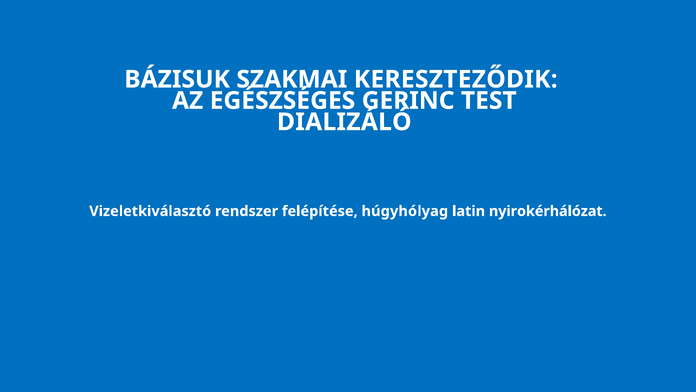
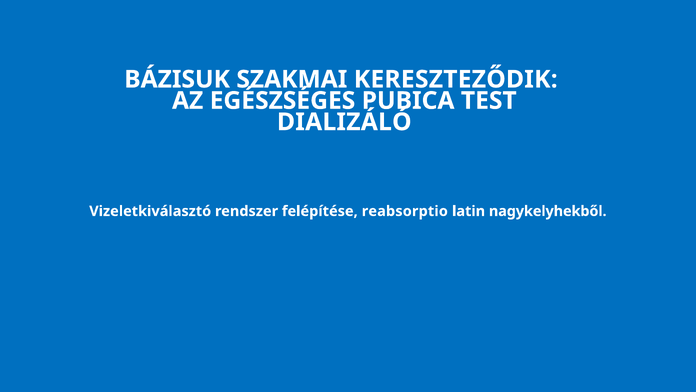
GERINC: GERINC -> PUBICA (408, 101)
húgyhólyag: húgyhólyag -> reabsorptio (405, 211)
nyirokérhálózat: nyirokérhálózat -> nagykelyhekből (548, 211)
